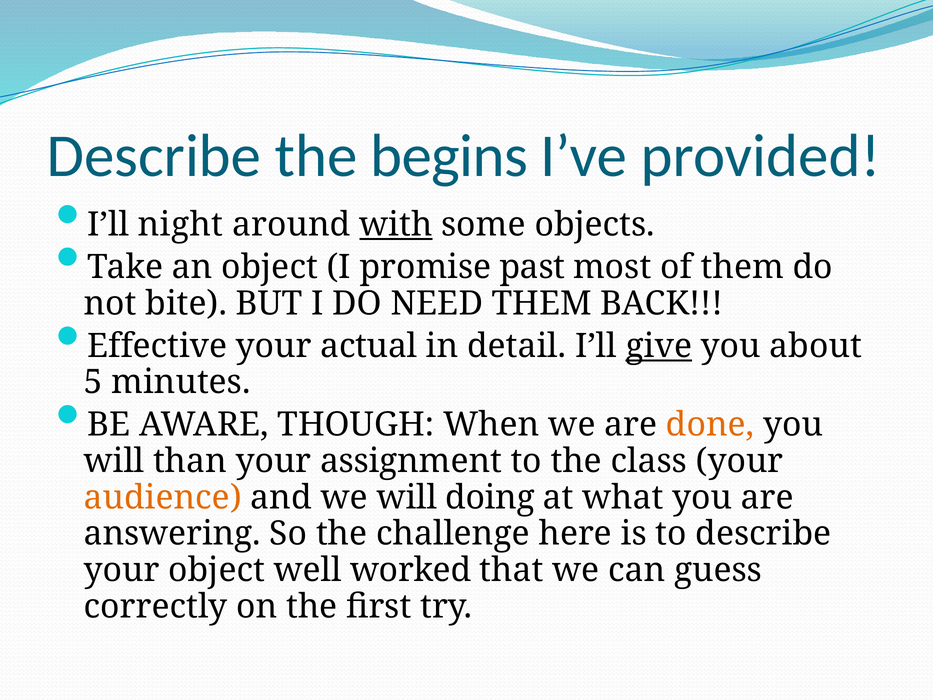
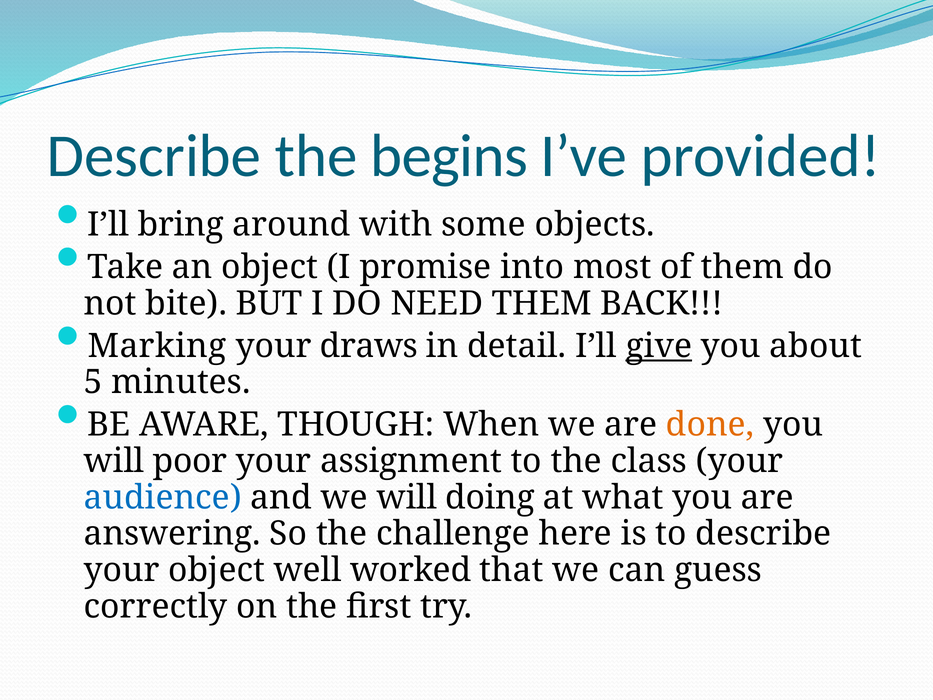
night: night -> bring (181, 225)
with underline: present -> none (396, 225)
past: past -> into (532, 267)
Effective: Effective -> Marking (157, 346)
actual: actual -> draws (369, 346)
than: than -> poor (190, 461)
audience colour: orange -> blue (163, 497)
